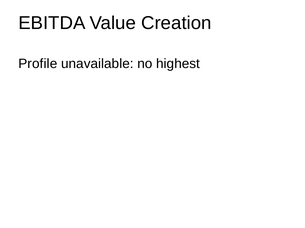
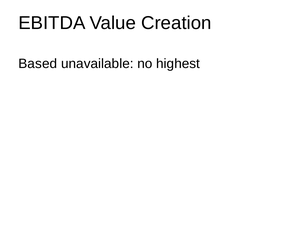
Profile: Profile -> Based (38, 64)
